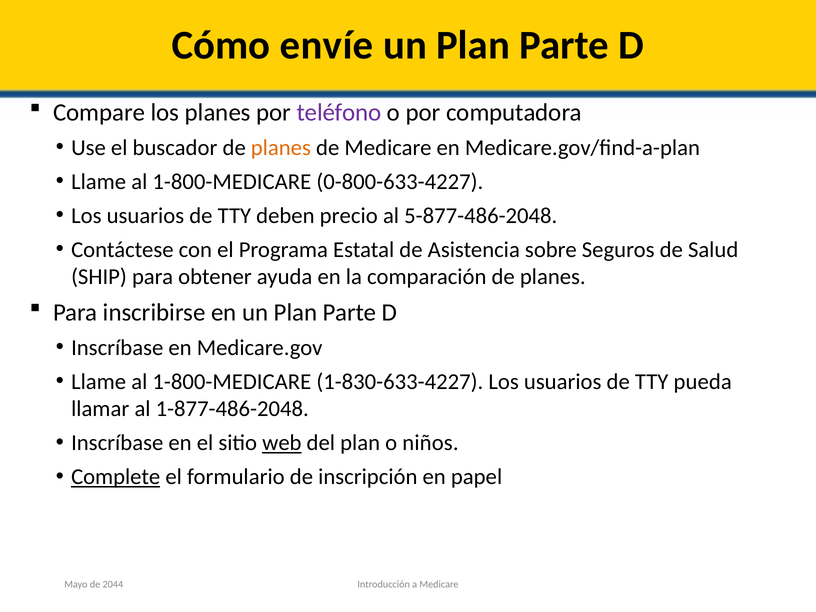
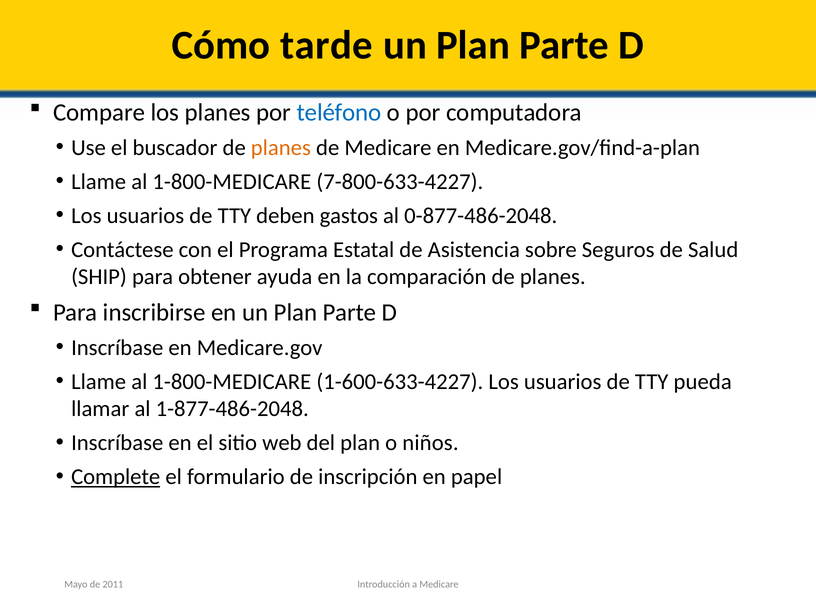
envíe: envíe -> tarde (327, 46)
teléfono colour: purple -> blue (339, 112)
0-800-633-4227: 0-800-633-4227 -> 7-800-633-4227 (400, 182)
precio: precio -> gastos (349, 216)
5-877-486-2048: 5-877-486-2048 -> 0-877-486-2048 (481, 216)
1-830-633-4227: 1-830-633-4227 -> 1-600-633-4227 (400, 382)
web underline: present -> none (282, 443)
2044: 2044 -> 2011 (113, 584)
